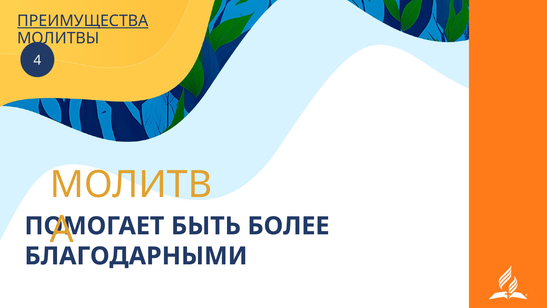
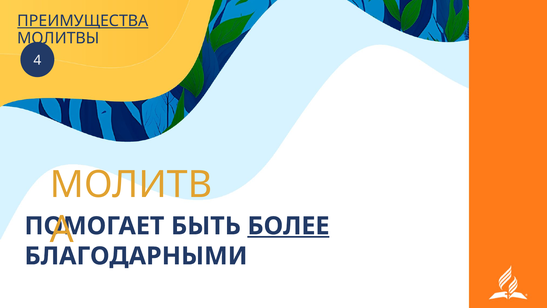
БОЛЕЕ underline: none -> present (288, 226)
